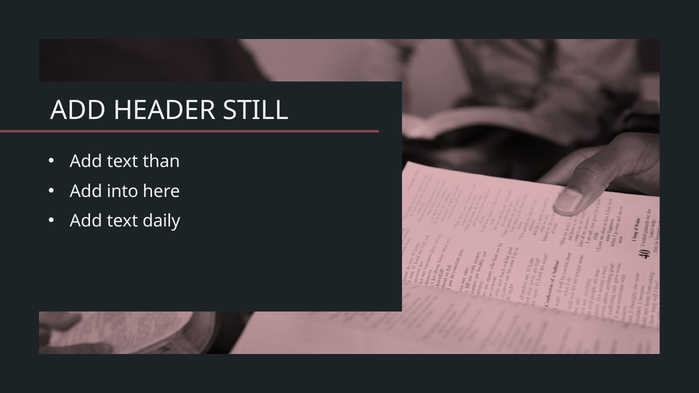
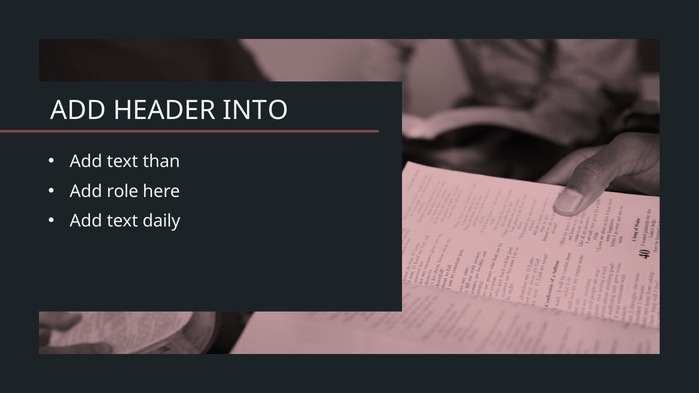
STILL: STILL -> INTO (256, 111)
into: into -> role (123, 191)
